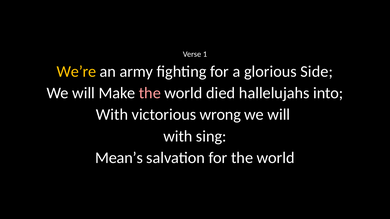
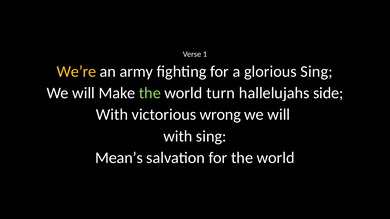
glorious Side: Side -> Sing (317, 72)
the colour: pink -> light green (150, 93)
died: died -> turn (221, 93)
into: into -> side (328, 93)
